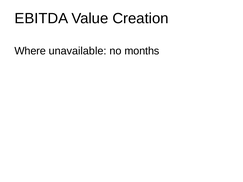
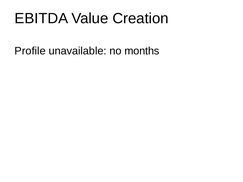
Where: Where -> Profile (30, 51)
